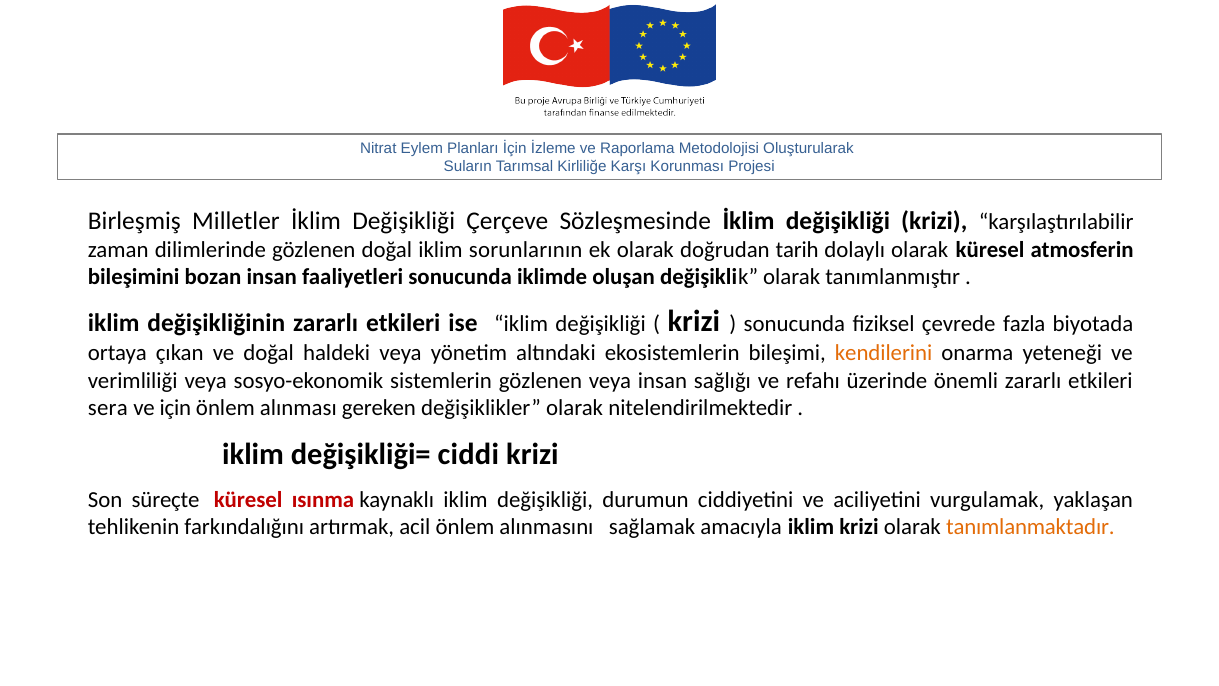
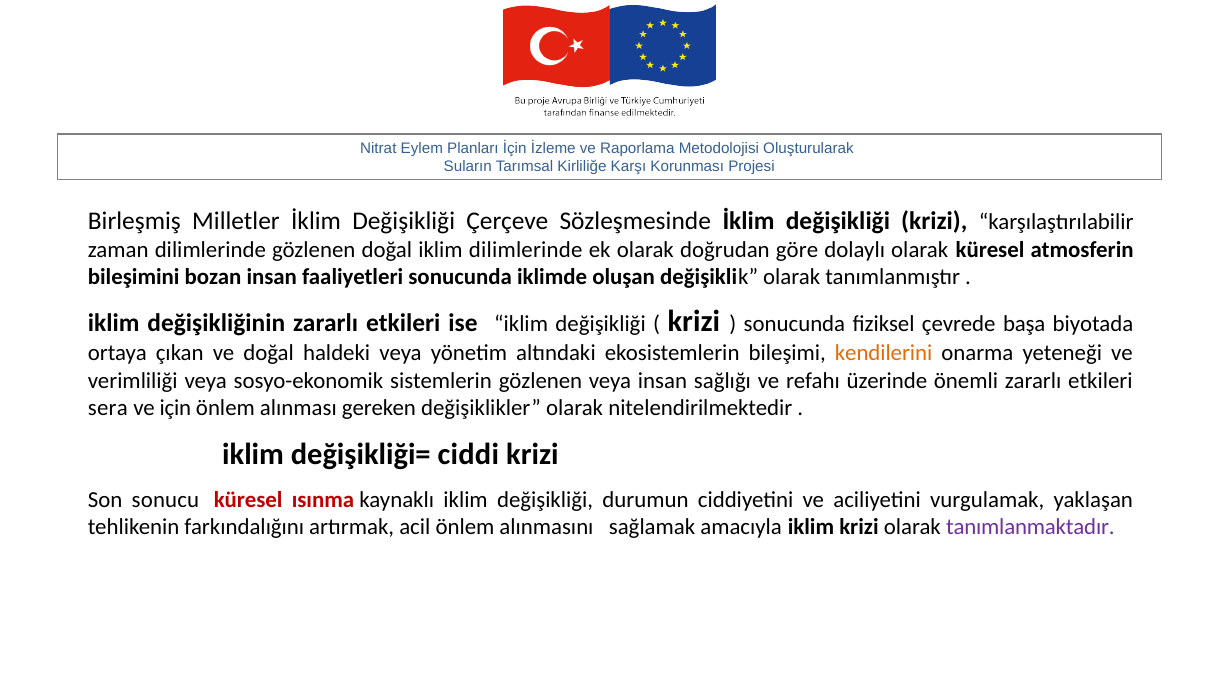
iklim sorunlarının: sorunlarının -> dilimlerinde (526, 249)
tarih: tarih -> göre (797, 249)
fazla: fazla -> başa (1024, 324)
süreçte: süreçte -> sonucu (165, 499)
tanımlanmaktadır colour: orange -> purple (1030, 527)
